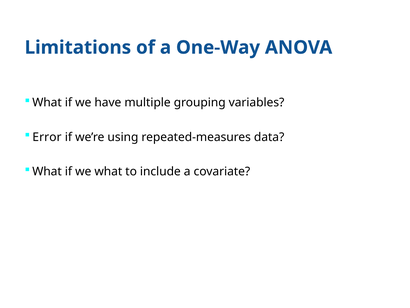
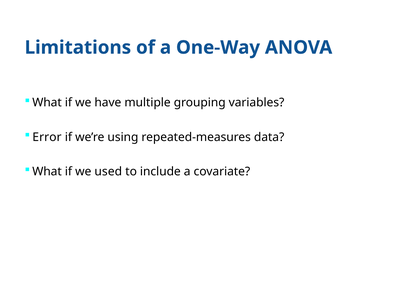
we what: what -> used (108, 171)
